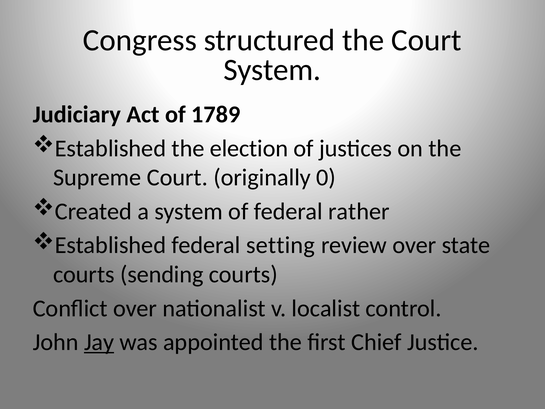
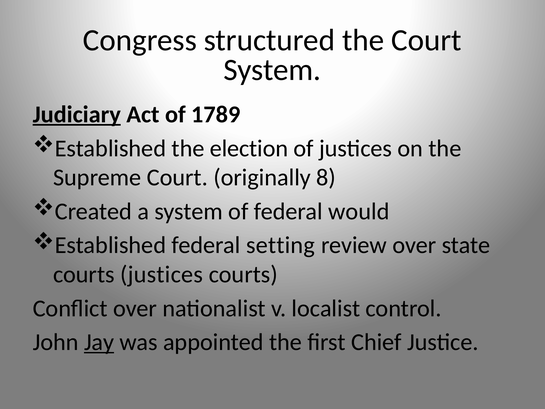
Judiciary underline: none -> present (77, 114)
0: 0 -> 8 (326, 177)
rather: rather -> would (359, 211)
courts sending: sending -> justices (162, 274)
